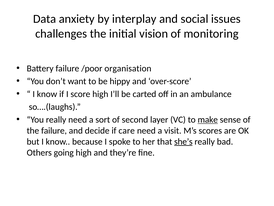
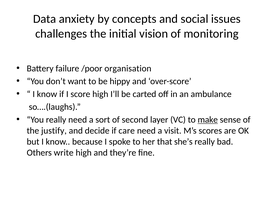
interplay: interplay -> concepts (134, 19)
the failure: failure -> justify (54, 130)
she’s underline: present -> none (183, 141)
going: going -> write (64, 152)
